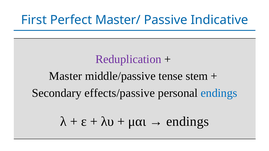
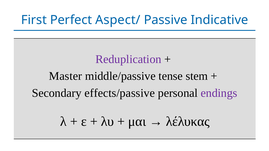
Master/: Master/ -> Aspect/ (118, 20)
endings colour: blue -> purple (219, 93)
endings: endings -> λέλυκας (188, 122)
